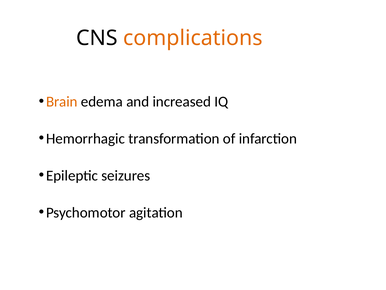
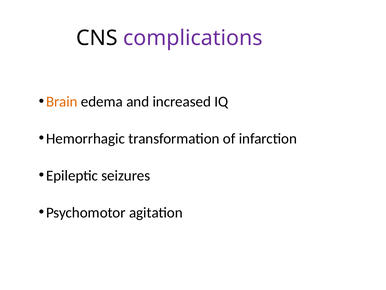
complications colour: orange -> purple (193, 38)
